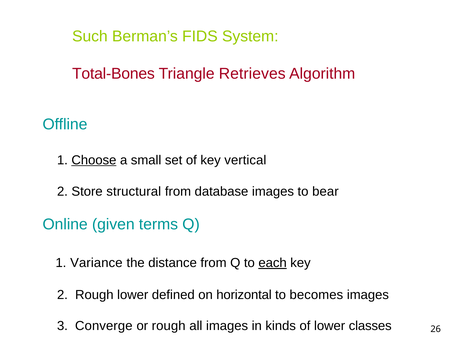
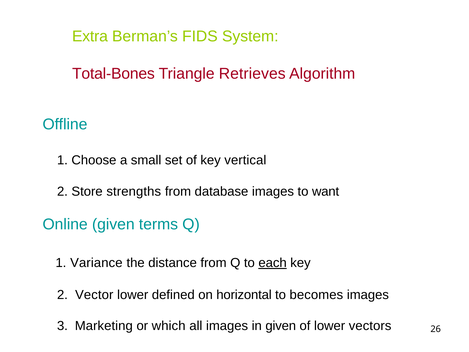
Such: Such -> Extra (90, 36)
Choose underline: present -> none (94, 160)
structural: structural -> strengths (134, 191)
bear: bear -> want (326, 191)
2 Rough: Rough -> Vector (94, 294)
Converge: Converge -> Marketing (104, 326)
or rough: rough -> which (169, 326)
in kinds: kinds -> given (281, 326)
classes: classes -> vectors (370, 326)
